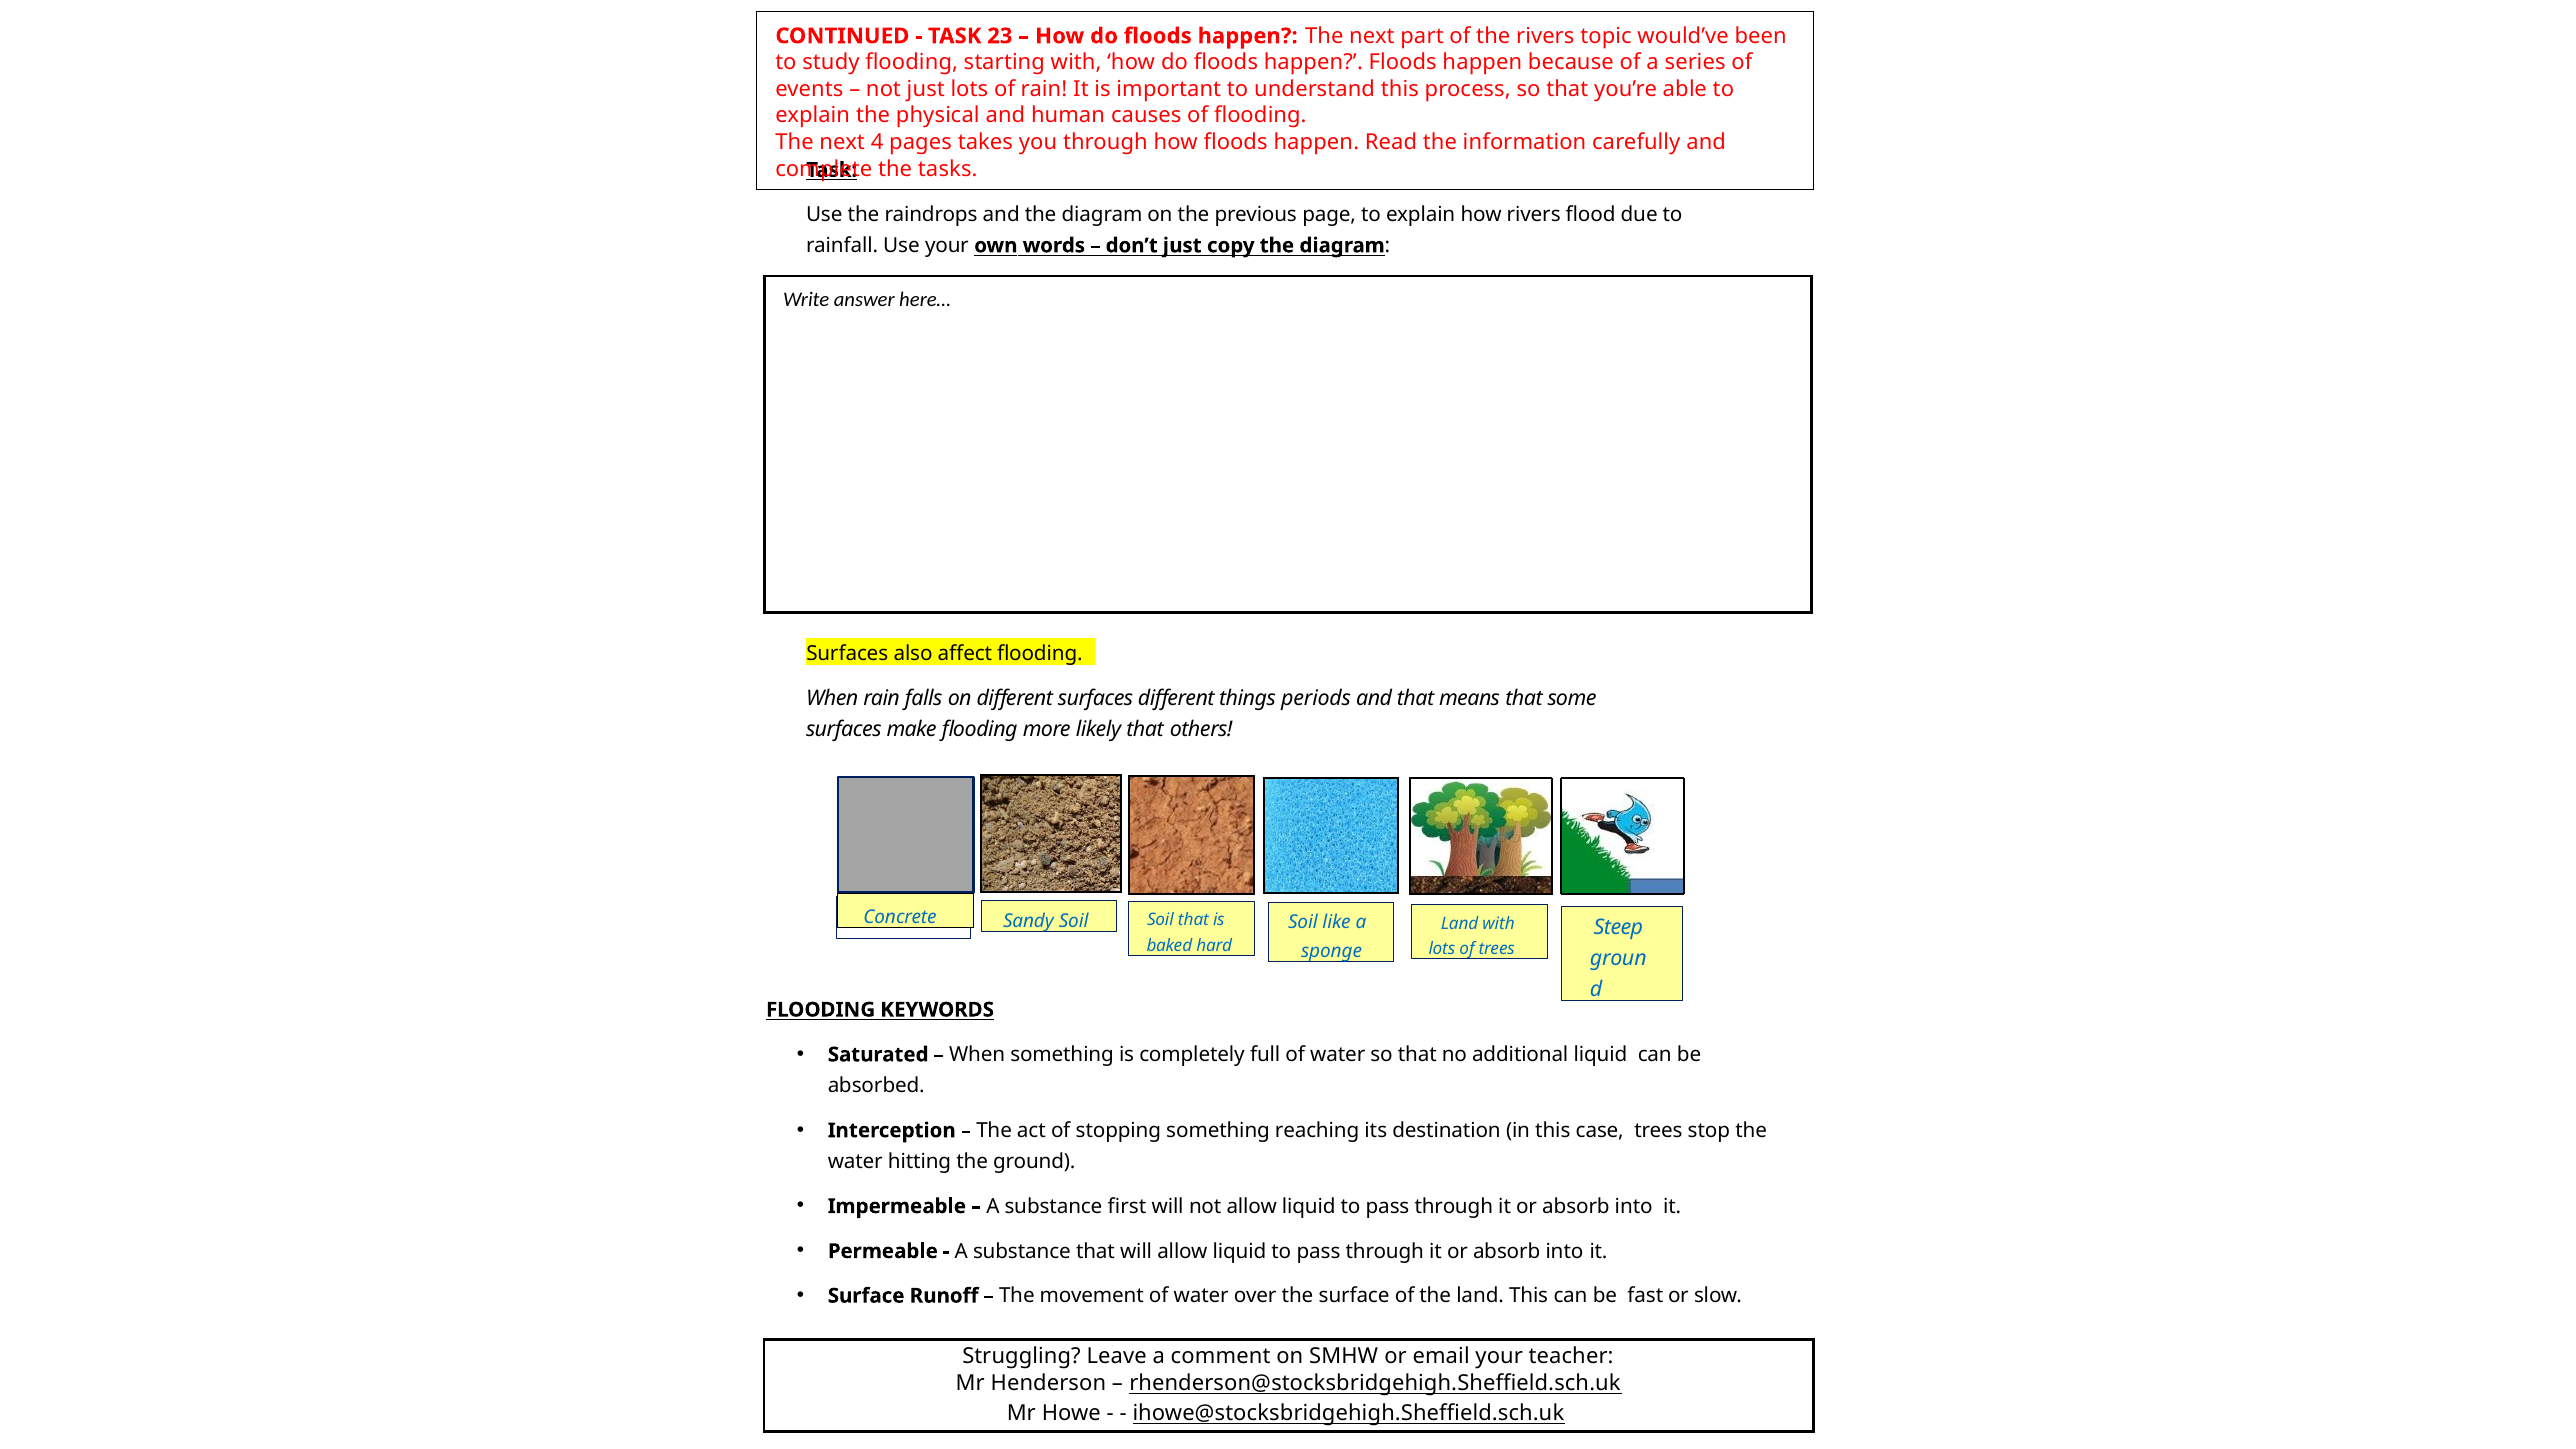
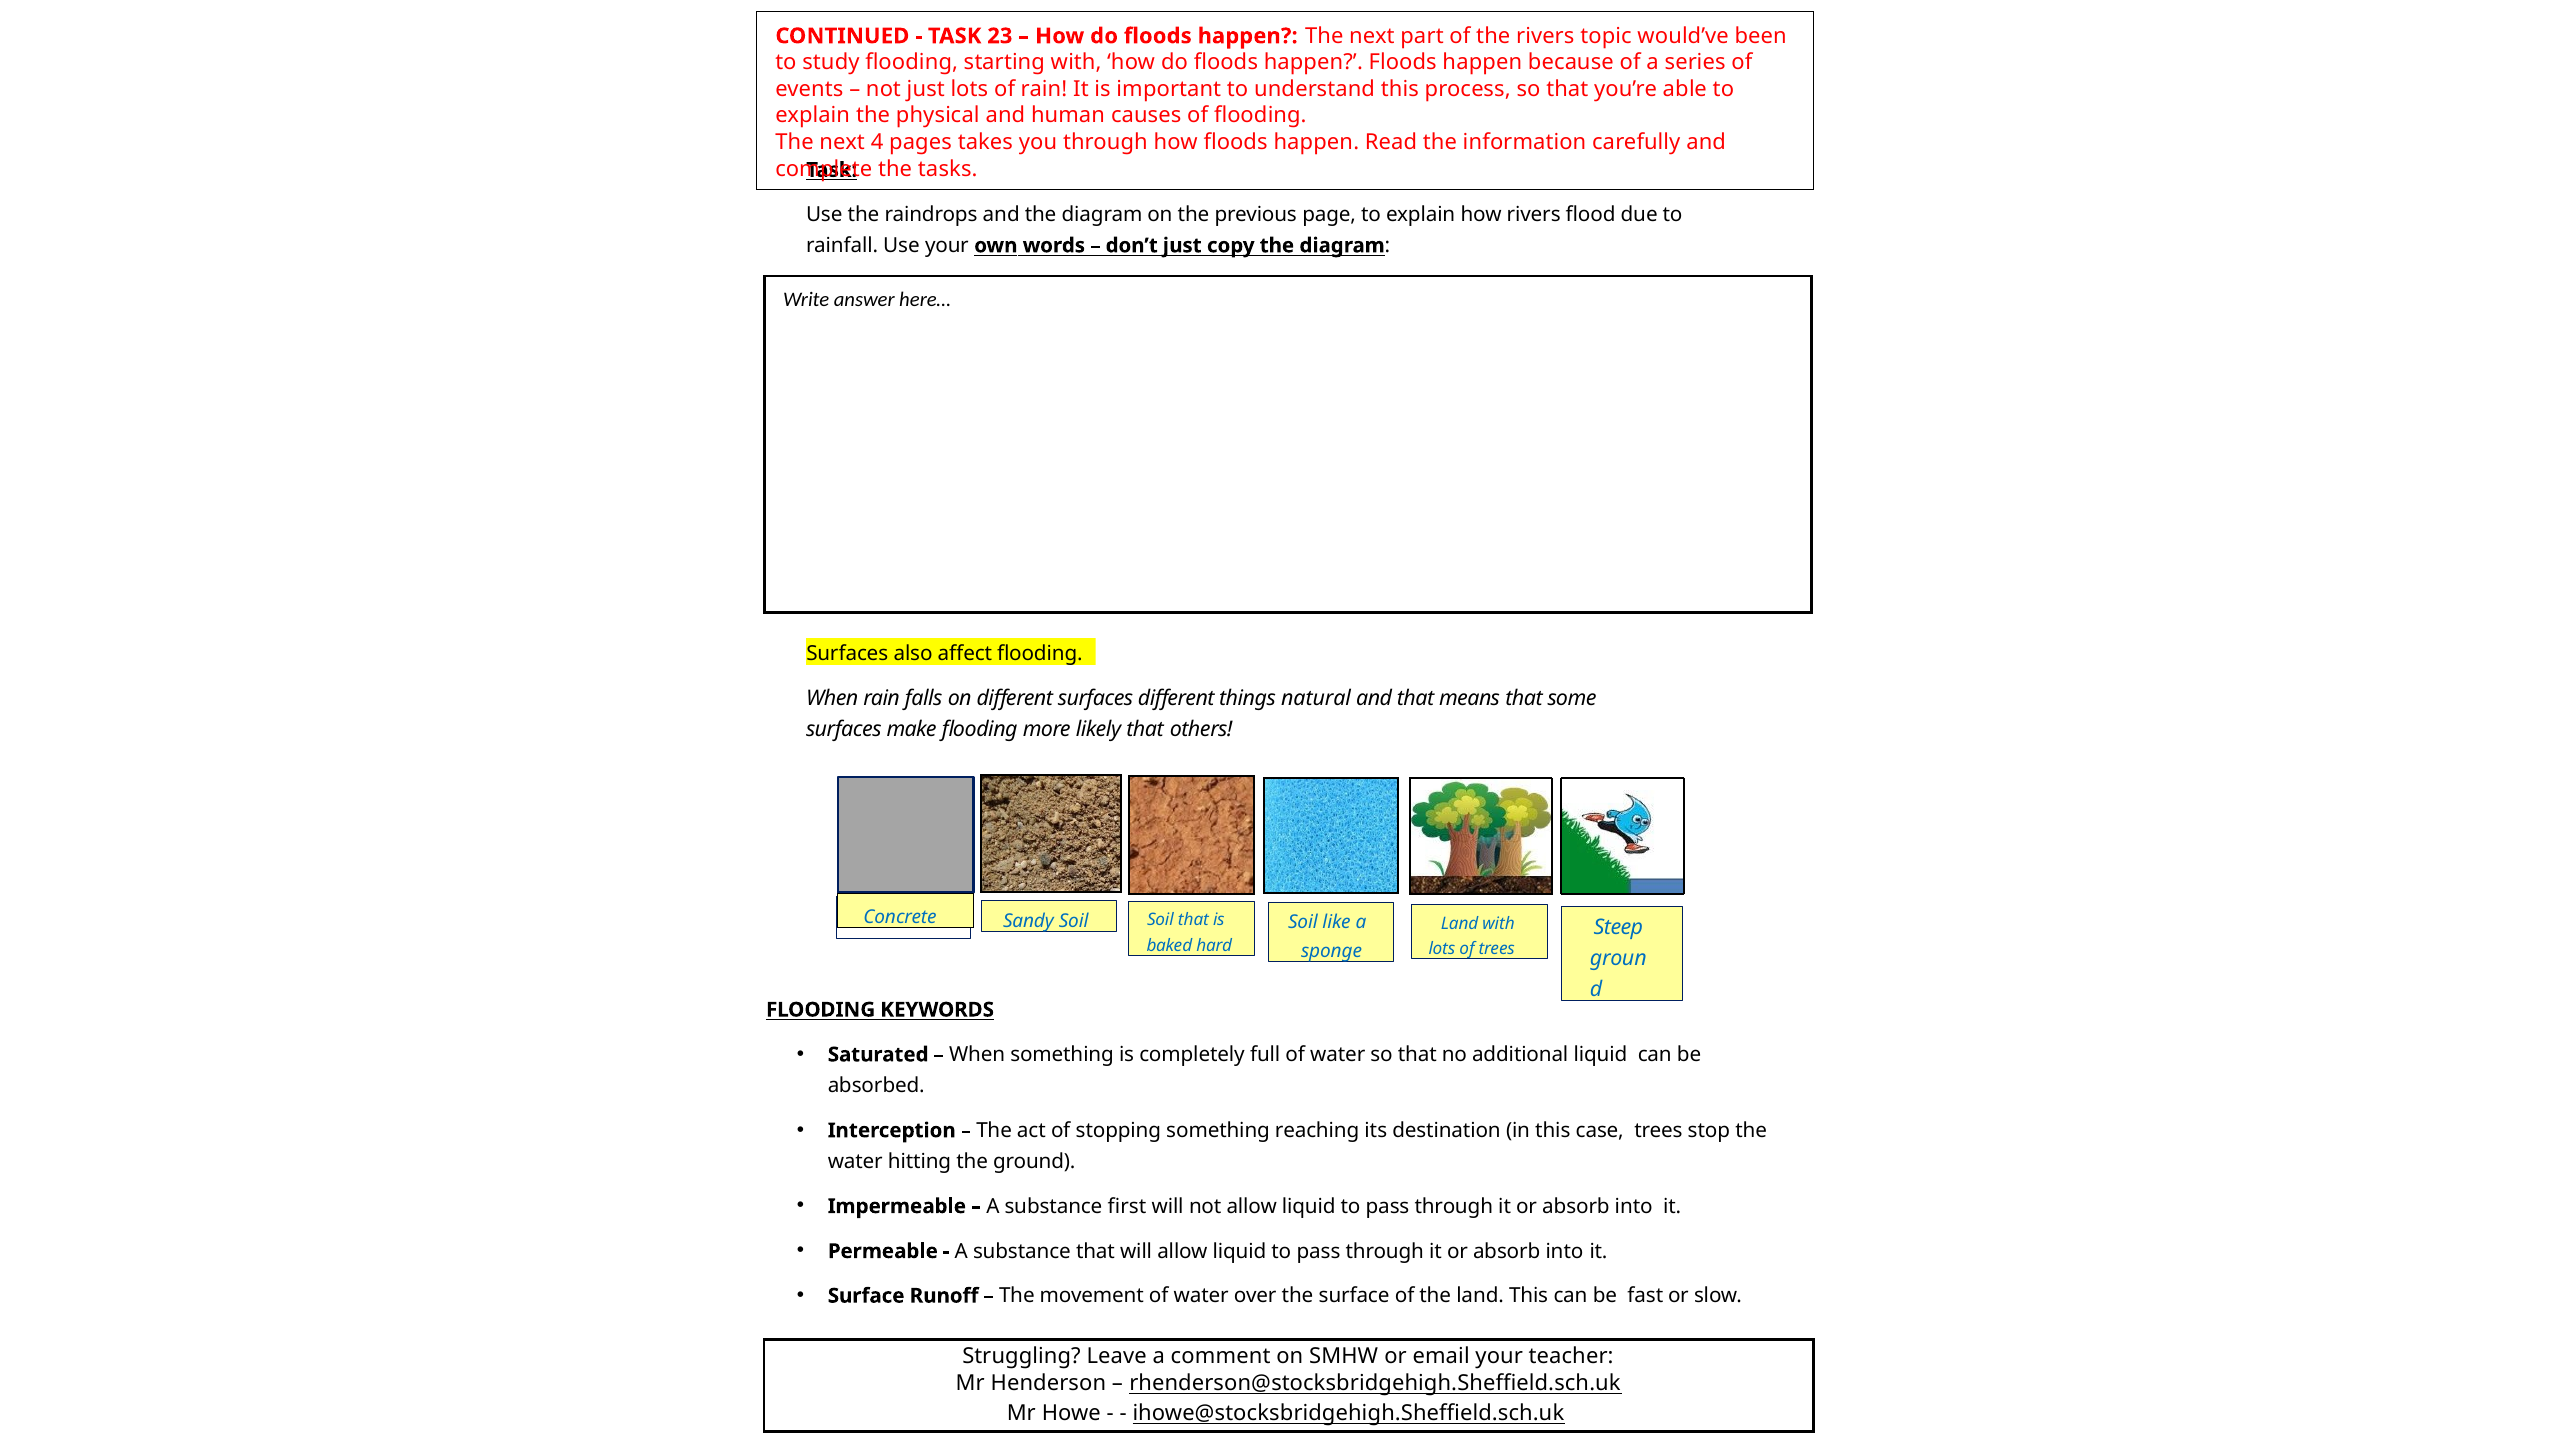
periods: periods -> natural (1316, 698)
